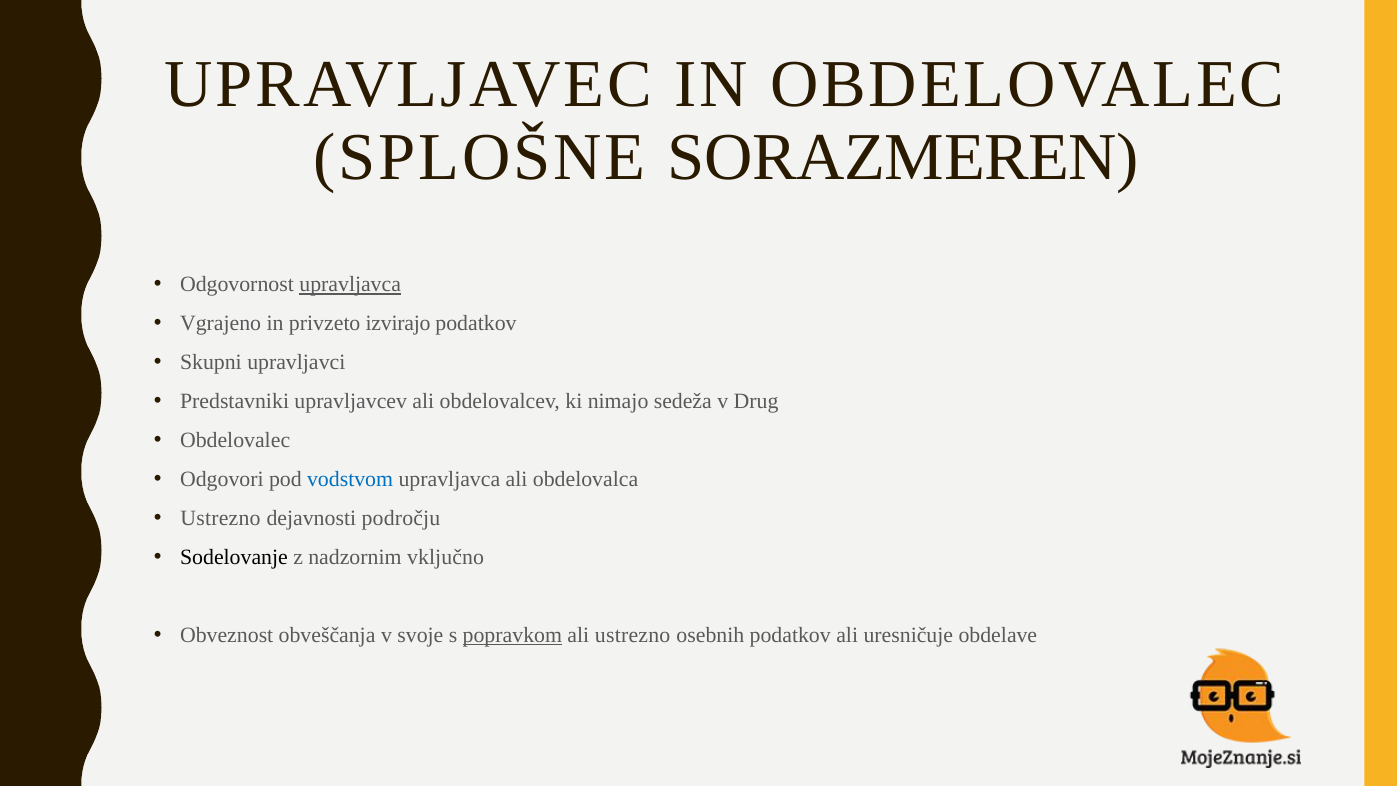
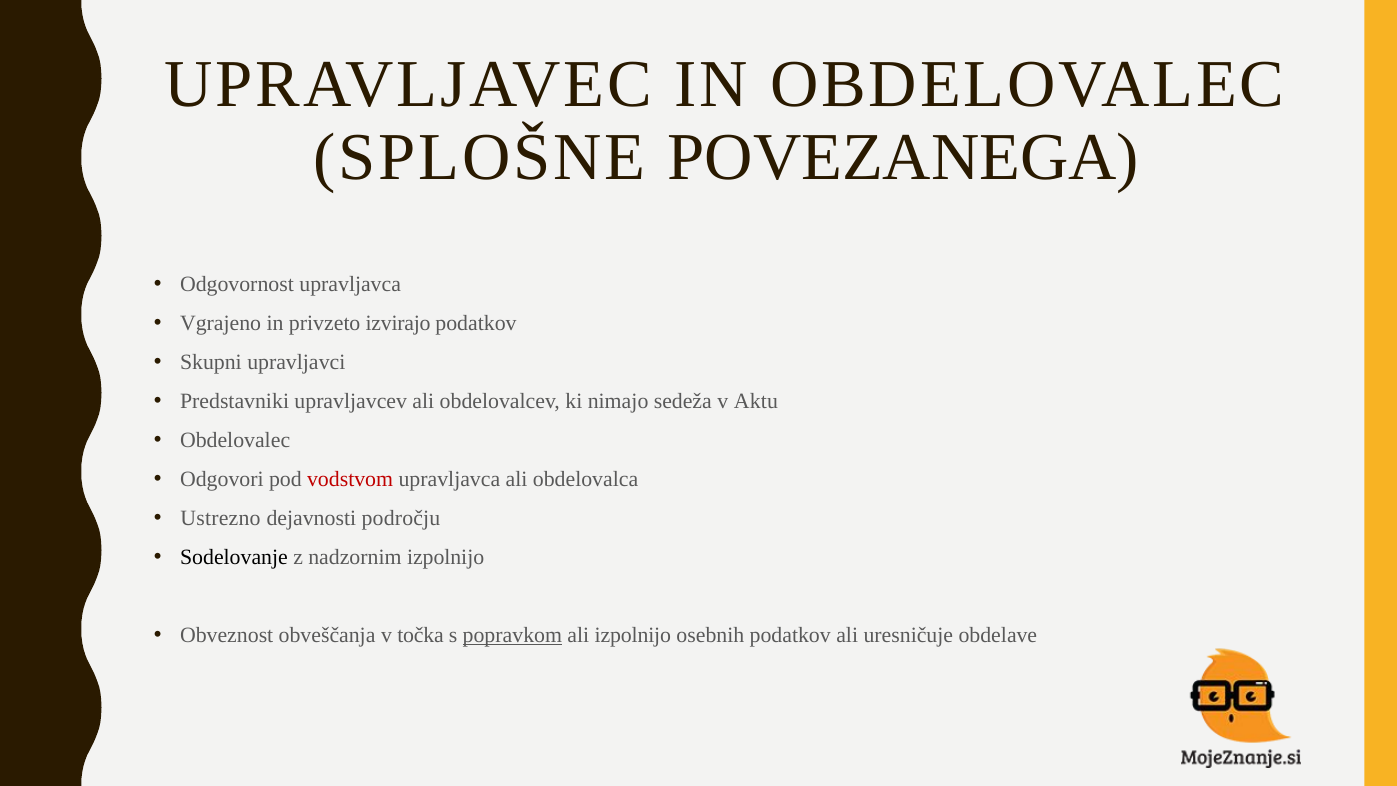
SORAZMEREN: SORAZMEREN -> POVEZANEGA (903, 157)
upravljavca underline: present -> none (350, 284)
Drug: Drug -> Aktu (756, 401)
vodstvom colour: blue -> red (350, 479)
nadzornim vključno: vključno -> izpolnijo (446, 557)
svoje: svoje -> točka (421, 635)
ali ustrezno: ustrezno -> izpolnijo (633, 635)
